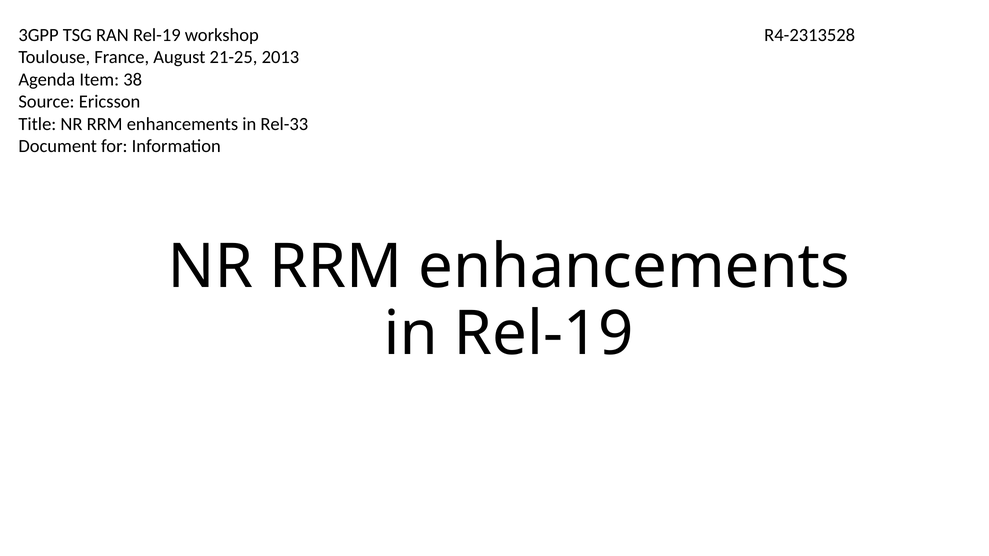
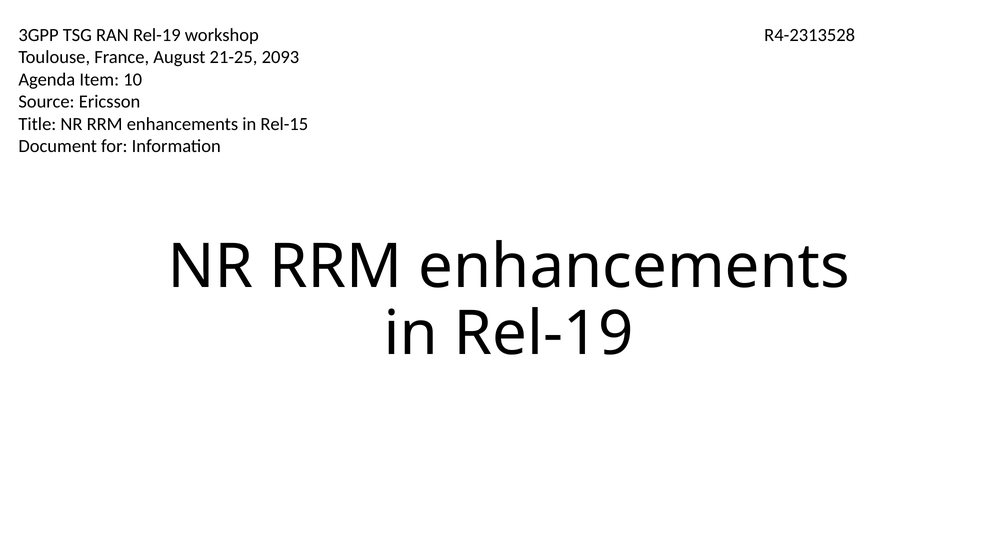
2013: 2013 -> 2093 (280, 57)
38: 38 -> 10 (133, 80)
Rel-33: Rel-33 -> Rel-15 (284, 124)
